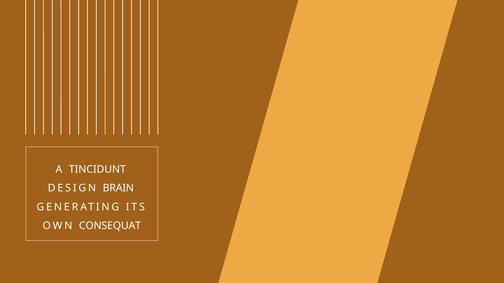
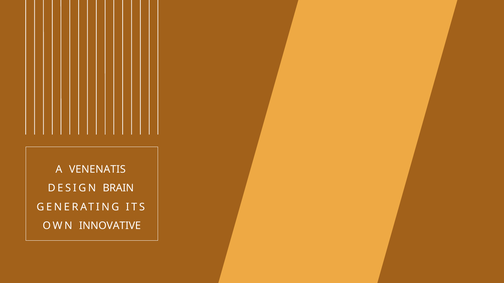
TINCIDUNT: TINCIDUNT -> VENENATIS (97, 170)
CONSEQUAT: CONSEQUAT -> INNOVATIVE (110, 226)
